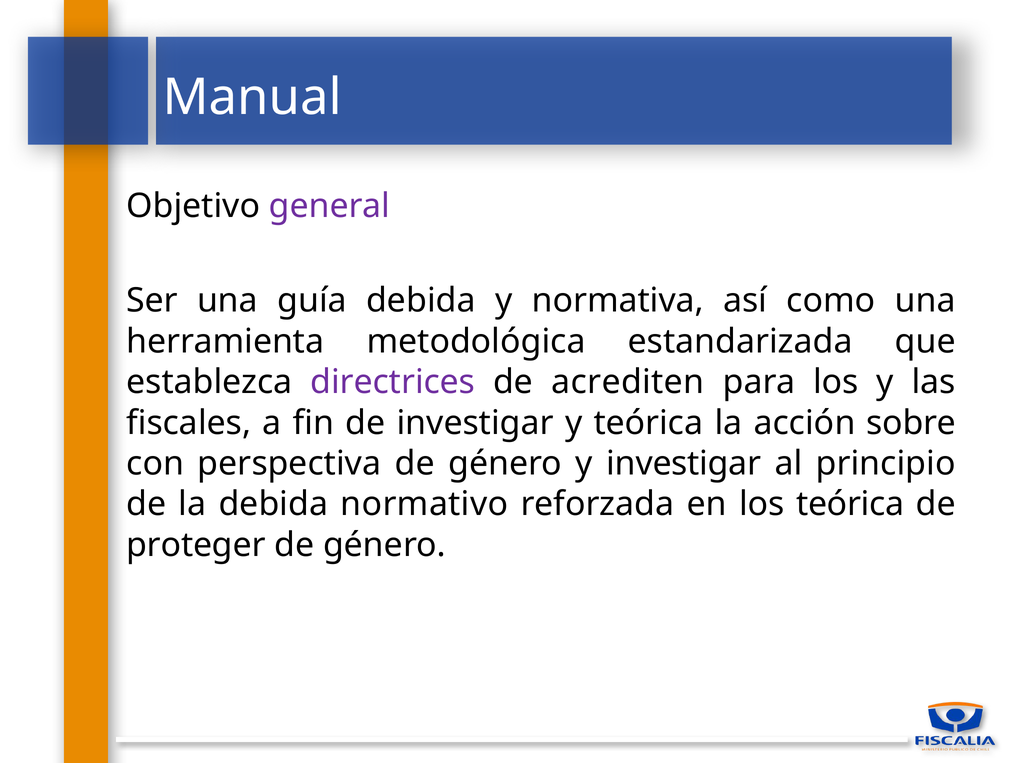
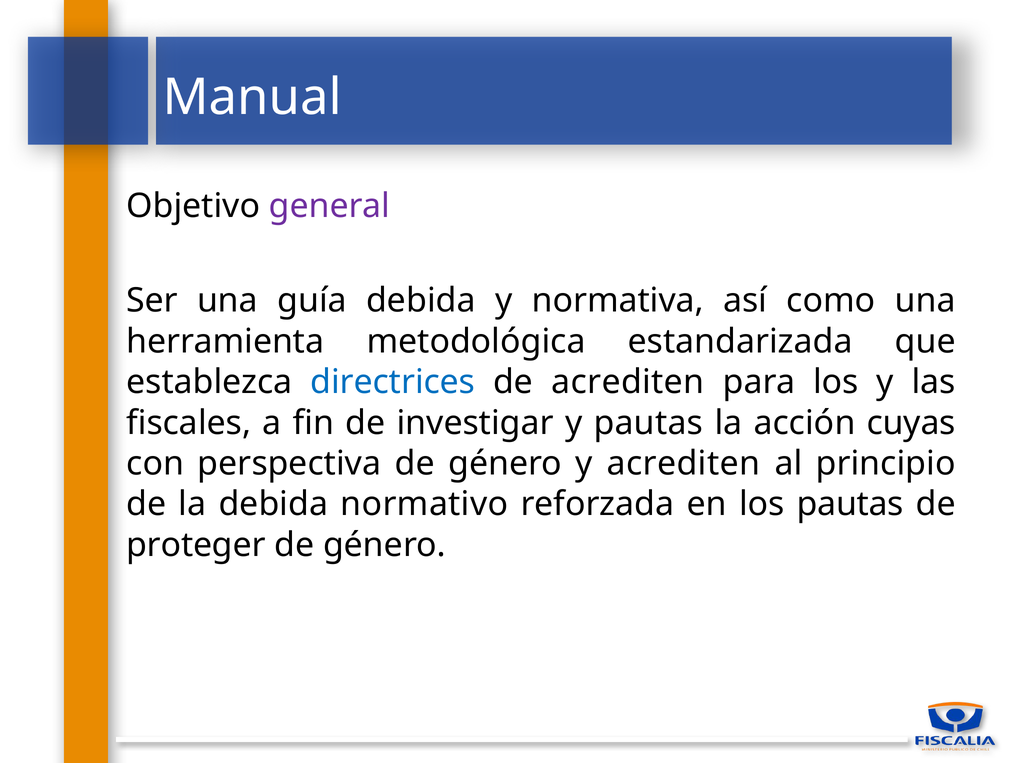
directrices colour: purple -> blue (393, 382)
y teórica: teórica -> pautas (648, 423)
sobre: sobre -> cuyas (911, 423)
y investigar: investigar -> acrediten (683, 463)
los teórica: teórica -> pautas (850, 504)
